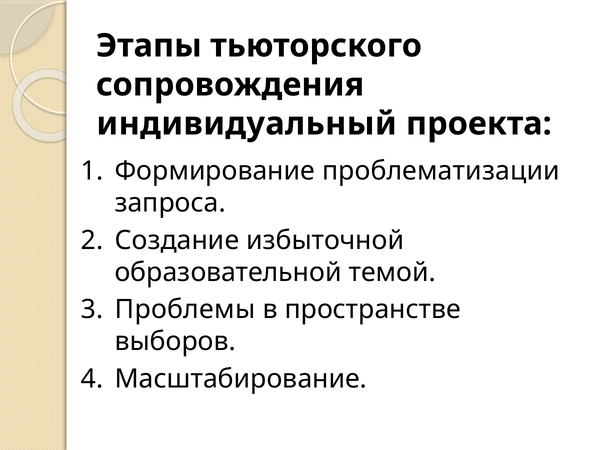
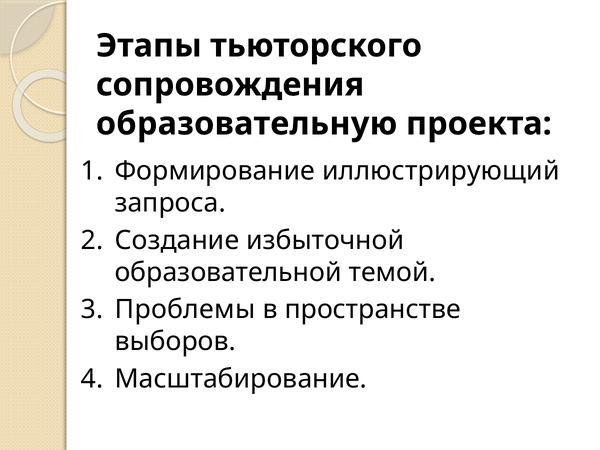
индивидуальный: индивидуальный -> образовательную (247, 124)
проблематизации: проблематизации -> иллюстрирующий (441, 171)
